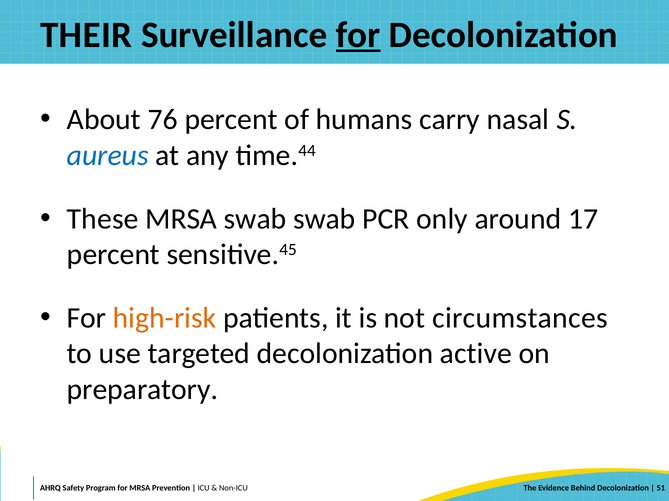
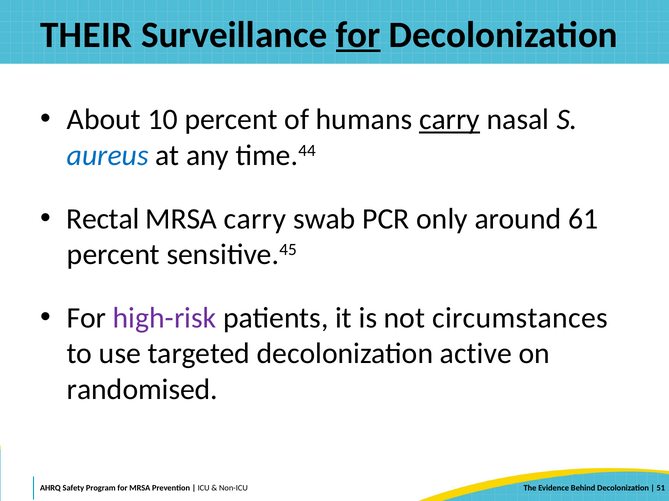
76: 76 -> 10 (163, 120)
carry underline: none -> present (449, 120)
These: These -> Rectal (103, 219)
MRSA swab: swab -> carry (255, 219)
17: 17 -> 61 (583, 219)
high-risk colour: orange -> purple (165, 318)
preparatory: preparatory -> randomised (142, 390)
